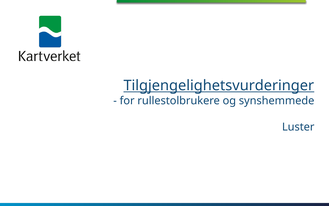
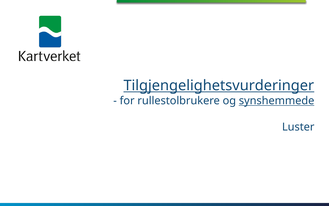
synshemmede underline: none -> present (277, 101)
